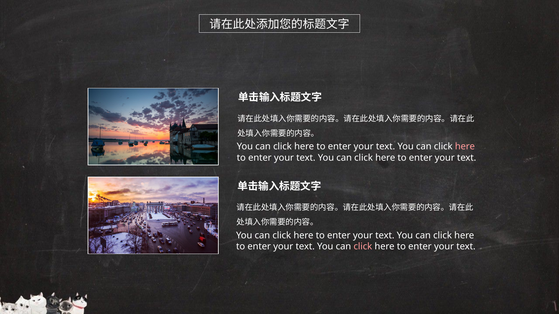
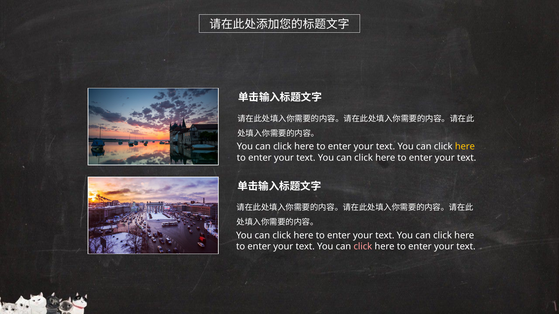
here colour: pink -> yellow (465, 147)
